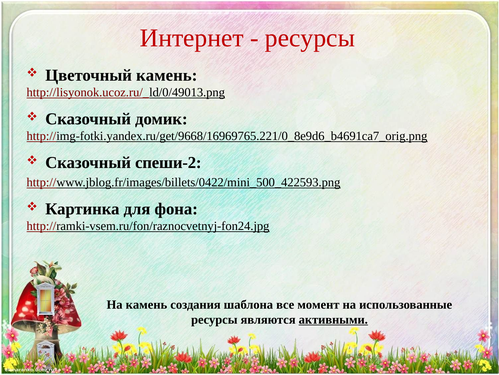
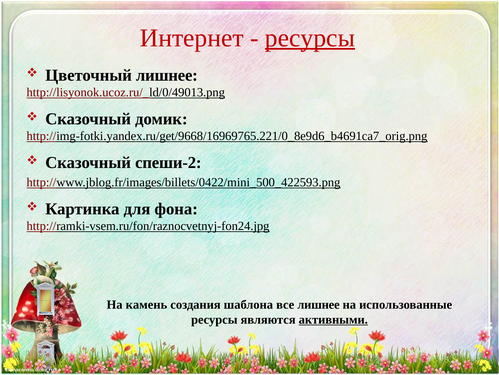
ресурсы underline: none -> present (310, 38)
Цветочный камень: камень -> лишнее (167, 75)
все момент: момент -> лишнее (319, 304)
